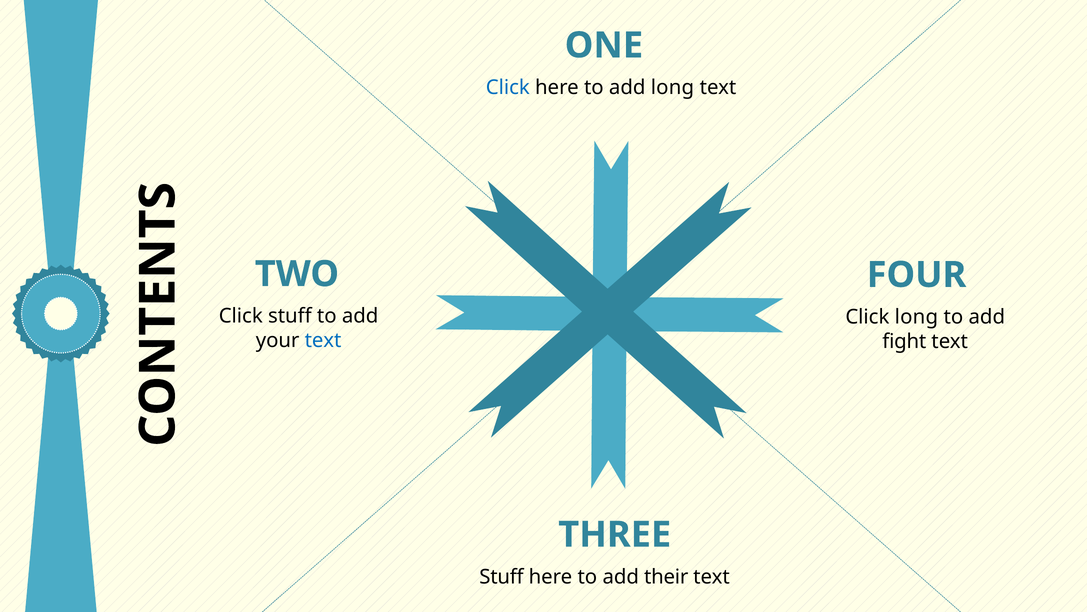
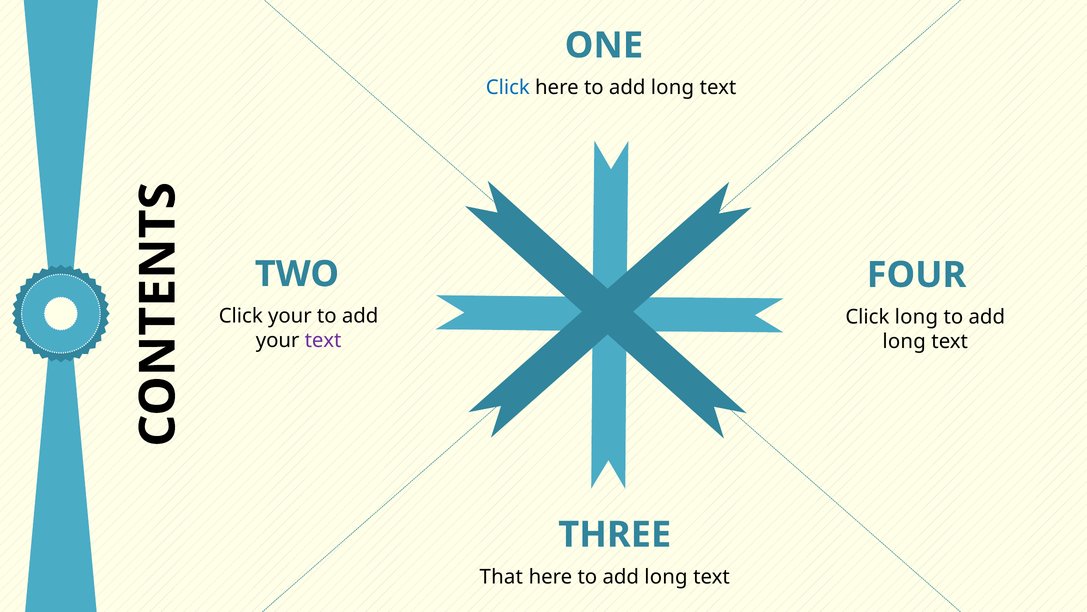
Click stuff: stuff -> your (290, 316)
text colour: blue -> purple (323, 340)
fight: fight -> long (904, 341)
Stuff: Stuff -> That (501, 576)
their: their -> long (666, 576)
